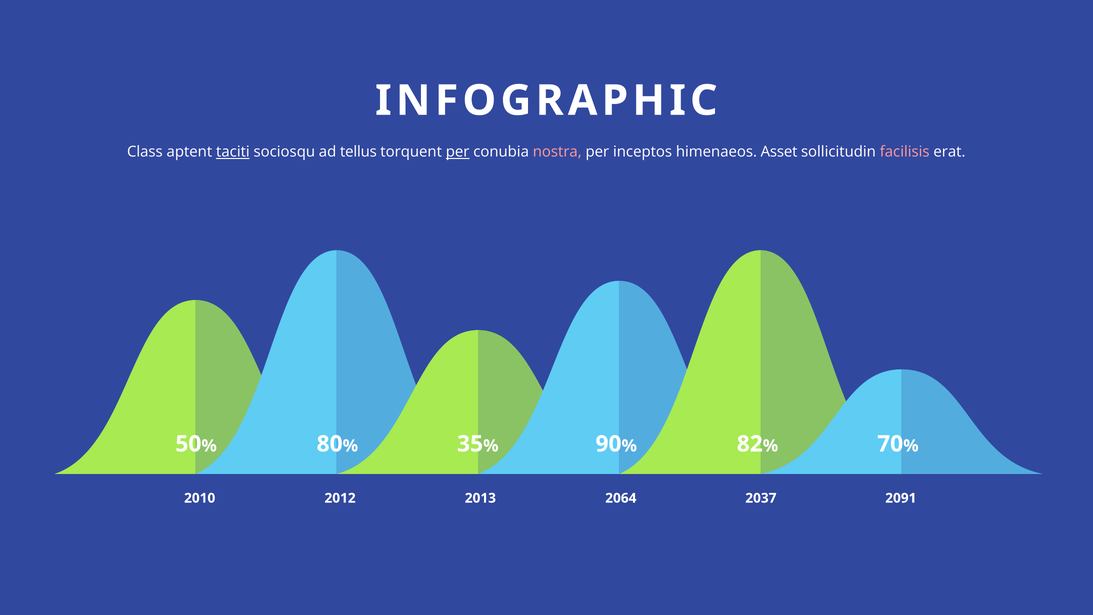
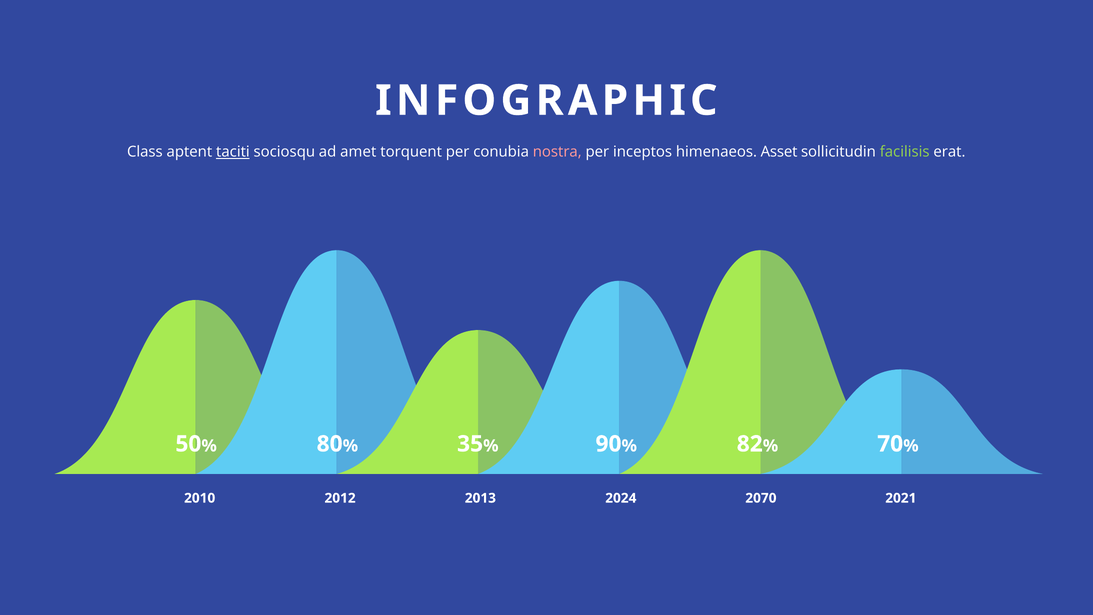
tellus: tellus -> amet (358, 152)
per underline: present -> none (458, 152)
facilisis colour: pink -> light green (905, 152)
2064: 2064 -> 2024 (621, 498)
2037: 2037 -> 2070 (761, 498)
2091: 2091 -> 2021 (901, 498)
